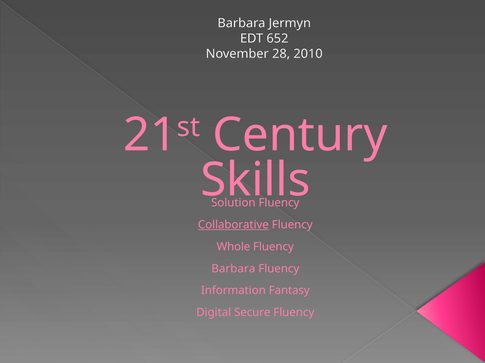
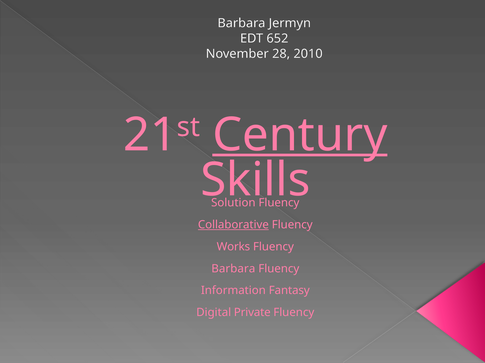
Century underline: none -> present (300, 135)
Whole: Whole -> Works (233, 247)
Secure: Secure -> Private (252, 313)
